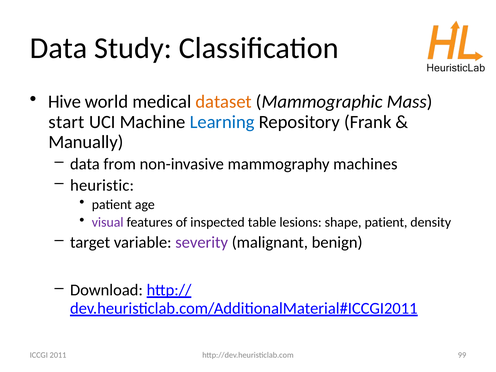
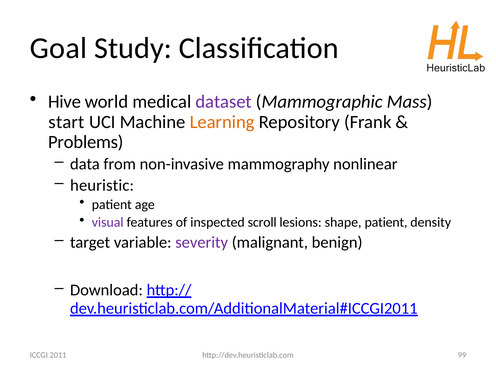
Data: Data -> Goal (58, 48)
dataset colour: orange -> purple (224, 102)
Learning colour: blue -> orange (222, 122)
Manually: Manually -> Problems (86, 142)
machines: machines -> nonlinear (365, 164)
table: table -> scroll (262, 222)
